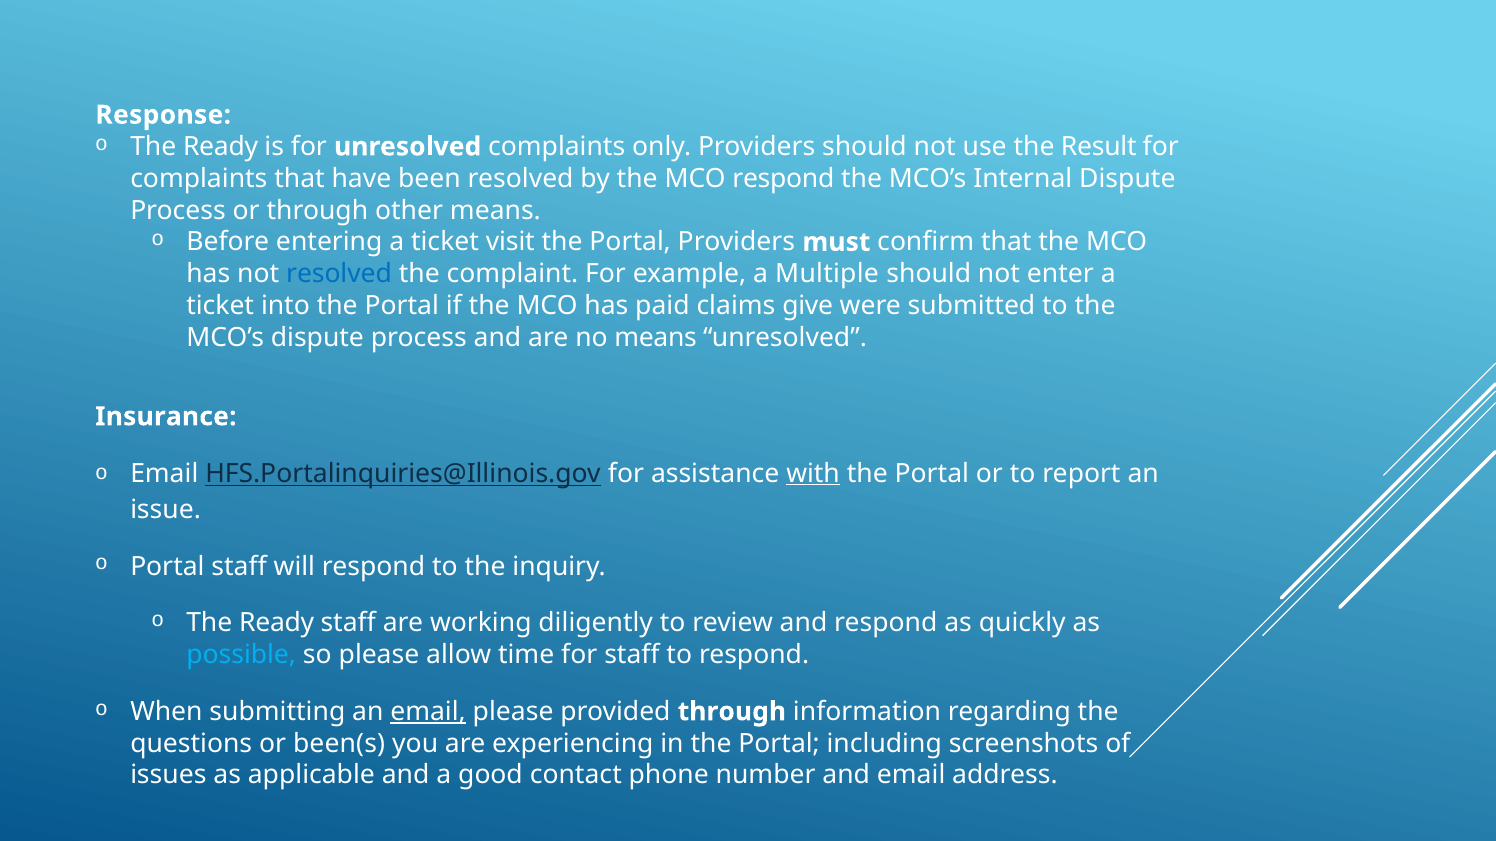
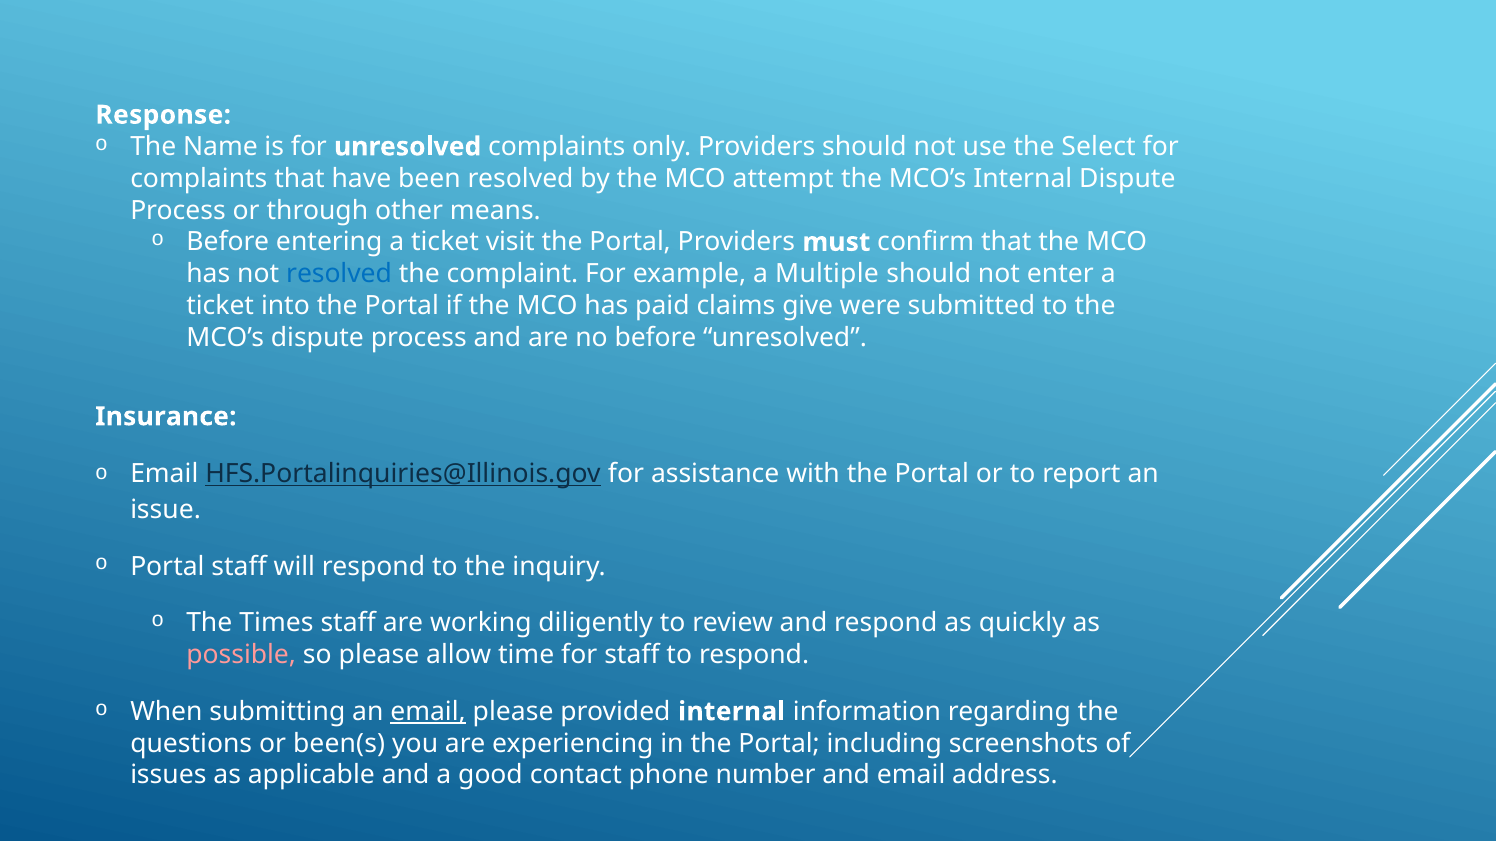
Ready: Ready -> Name (220, 147)
Result: Result -> Select (1099, 147)
MCO respond: respond -> attempt (783, 179)
no means: means -> before (655, 338)
with underline: present -> none (813, 474)
Ready: Ready -> Times (276, 623)
possible colour: light blue -> pink (241, 655)
provided through: through -> internal (732, 712)
